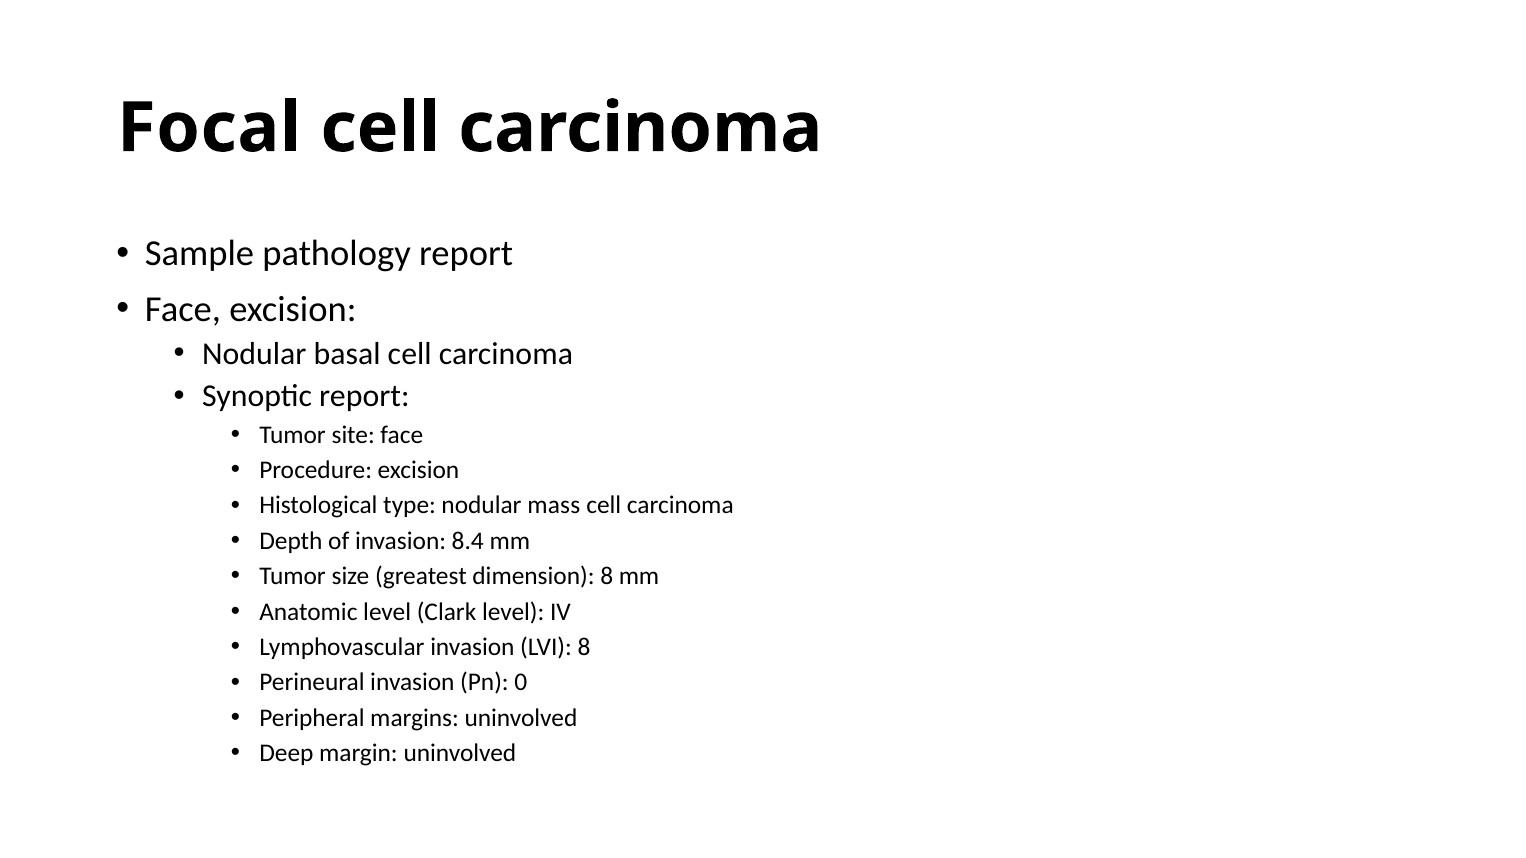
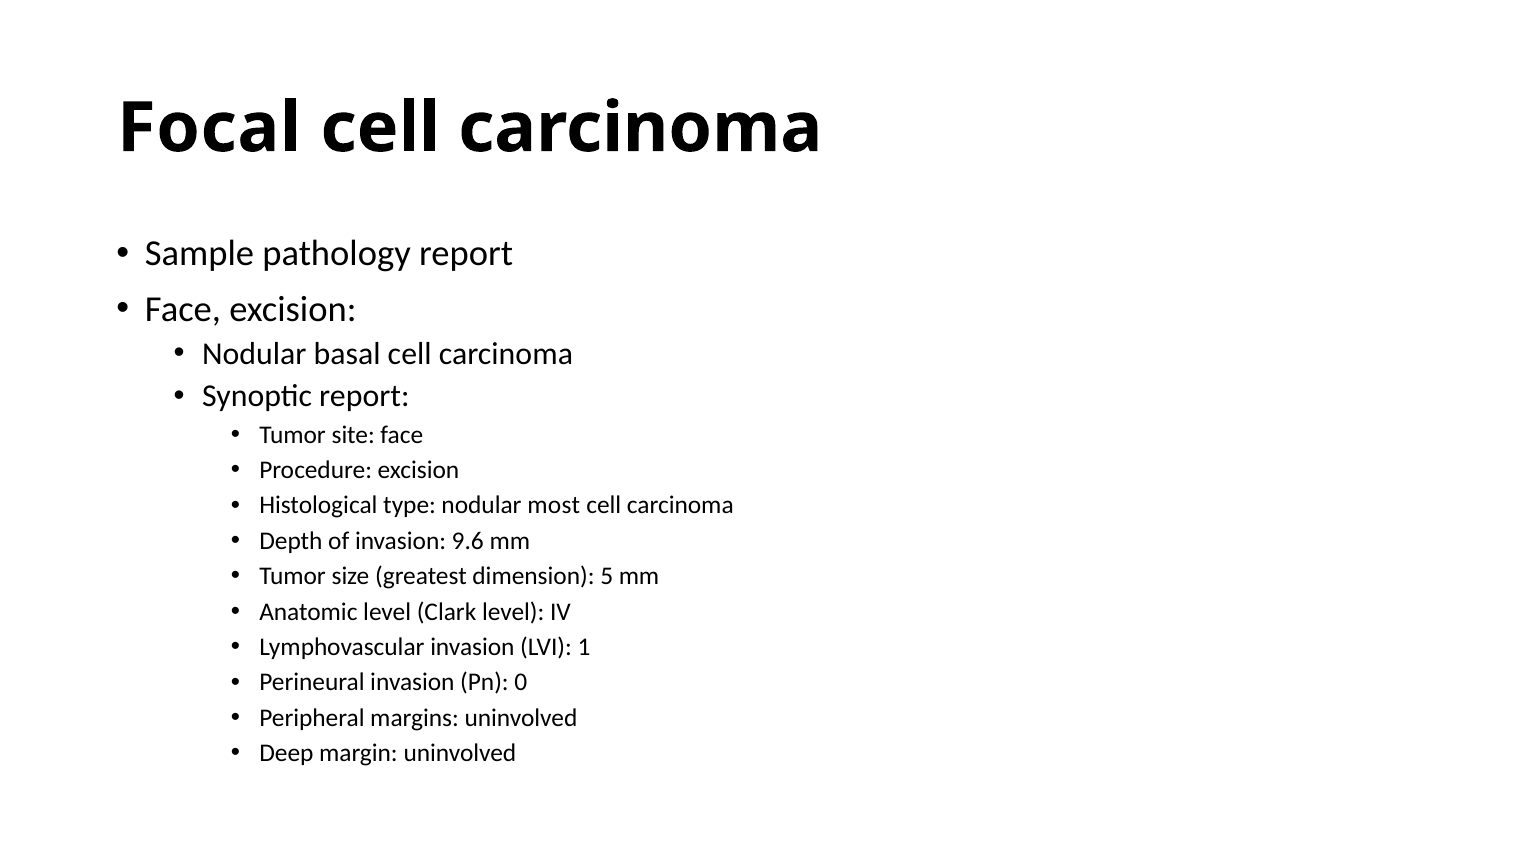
mass: mass -> most (554, 506)
8.4: 8.4 -> 9.6 (468, 541)
dimension 8: 8 -> 5 (607, 577)
LVI 8: 8 -> 1 (584, 647)
